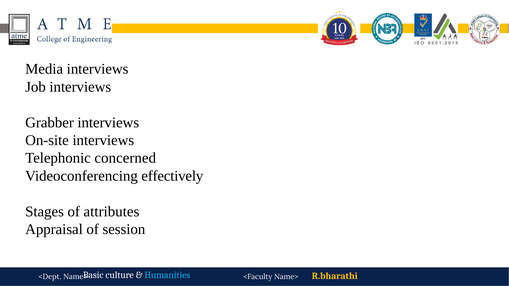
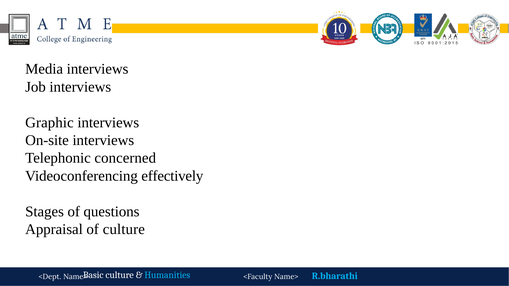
Grabber: Grabber -> Graphic (49, 123)
attributes: attributes -> questions (112, 212)
of session: session -> culture (124, 230)
R.bharathi colour: yellow -> light blue (335, 276)
